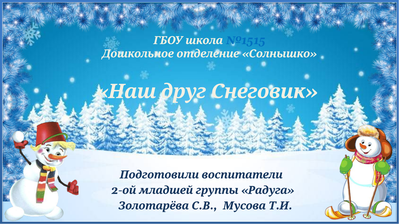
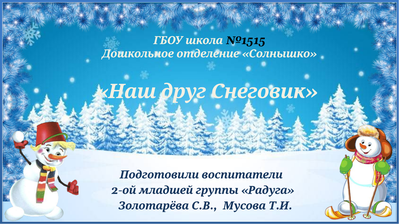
№1515 colour: blue -> black (246, 40)
